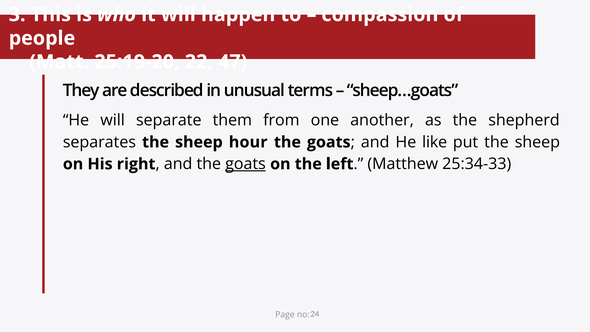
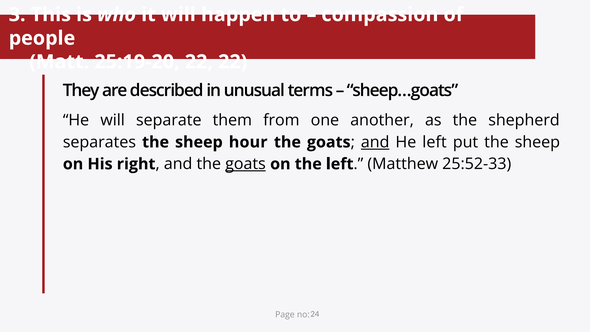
22 47: 47 -> 22 (233, 62)
and underline: none -> present (375, 142)
He like: like -> left (435, 142)
25:34-33: 25:34-33 -> 25:52-33 (477, 164)
